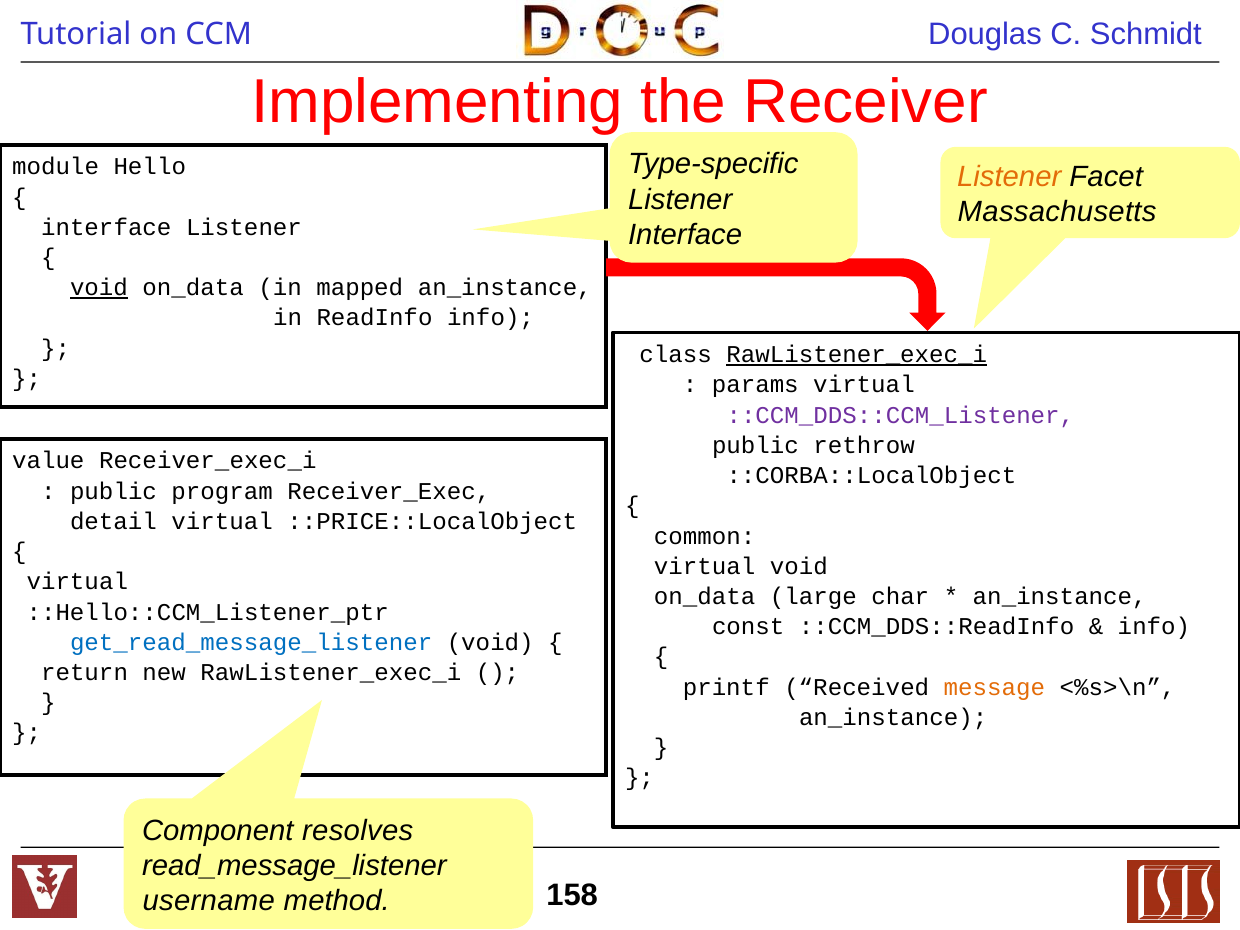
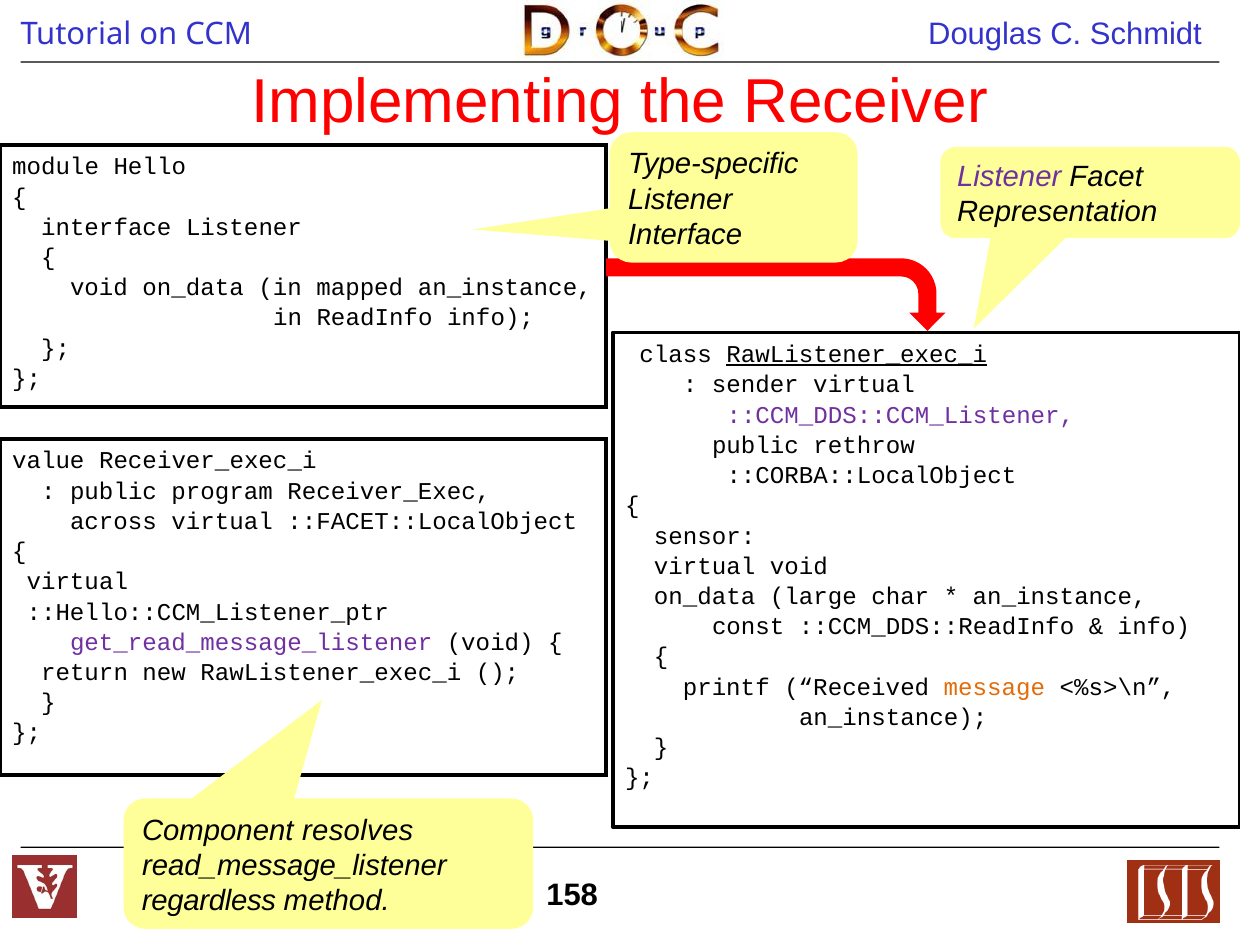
Listener colour: orange -> purple (1009, 177)
Massachusetts: Massachusetts -> Representation (1057, 212)
void underline: present -> none (99, 288)
params: params -> sender (755, 385)
detail: detail -> across (113, 521)
::PRICE::LocalObject: ::PRICE::LocalObject -> ::FACET::LocalObject (432, 521)
common: common -> sensor (705, 536)
get_read_message_listener colour: blue -> purple (251, 642)
username: username -> regardless (209, 901)
